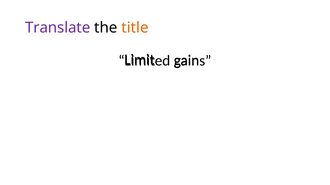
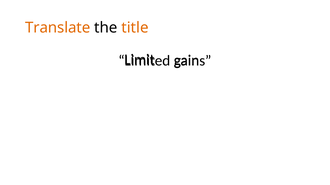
Translate colour: purple -> orange (58, 28)
